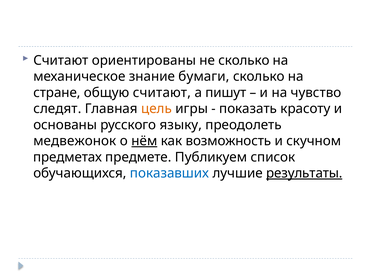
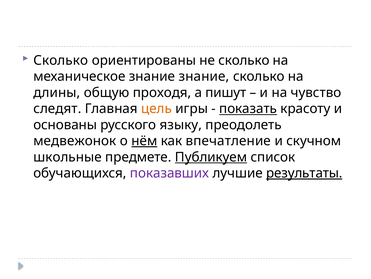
Считают: Считают -> Сколько (61, 60)
знание бумаги: бумаги -> знание (204, 76)
стране: стране -> длины (57, 92)
общую считают: считают -> проходя (162, 92)
показать underline: none -> present (248, 108)
возможность: возможность -> впечатление (228, 141)
предметах: предметах -> школьные (68, 157)
Публикуем underline: none -> present (211, 157)
показавших colour: blue -> purple (170, 173)
